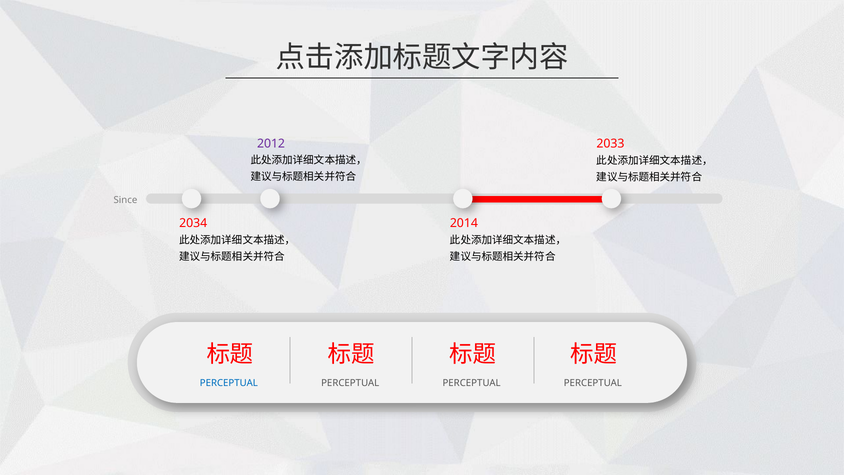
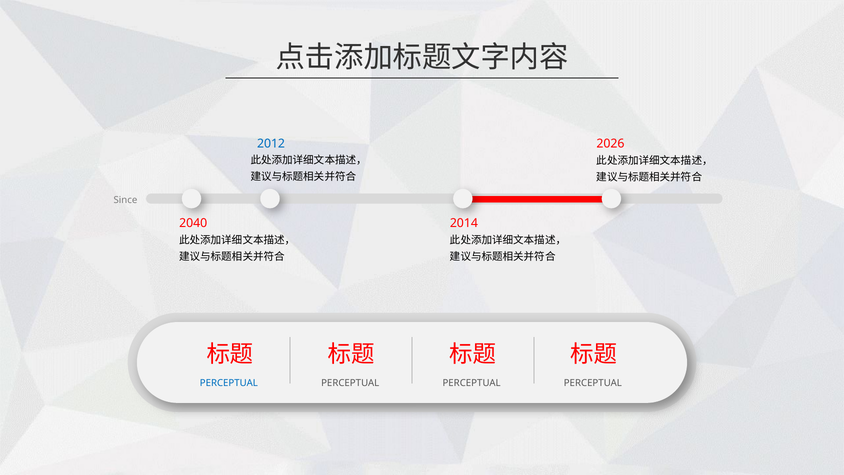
2012 colour: purple -> blue (271, 143)
2033: 2033 -> 2026 (610, 143)
2034: 2034 -> 2040 (193, 223)
